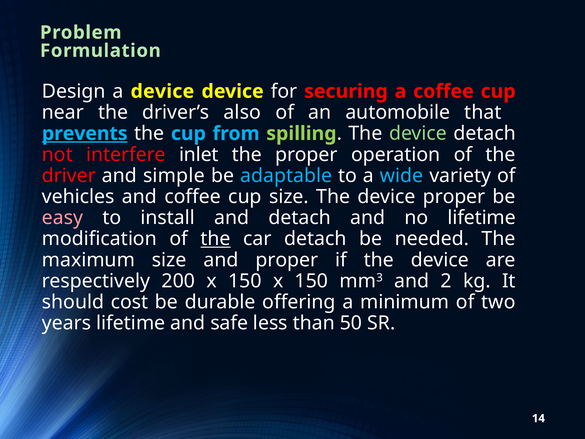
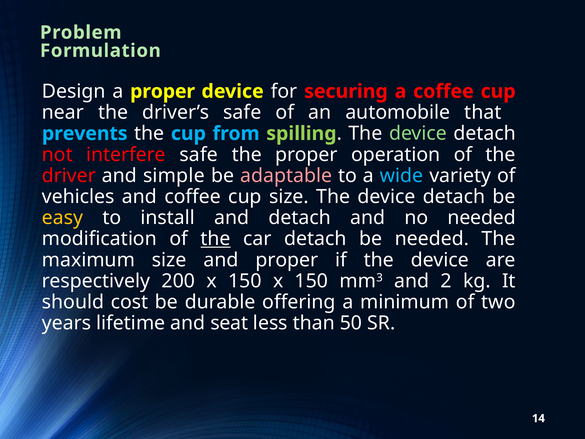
a device: device -> proper (163, 91)
driver’s also: also -> safe (242, 112)
prevents underline: present -> none (85, 133)
interfere inlet: inlet -> safe (199, 155)
adaptable colour: light blue -> pink (286, 176)
size The device proper: proper -> detach (454, 197)
easy colour: pink -> yellow (63, 218)
no lifetime: lifetime -> needed (482, 218)
safe: safe -> seat (229, 323)
